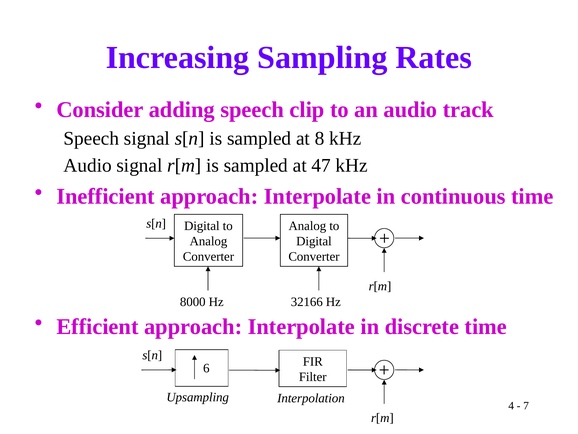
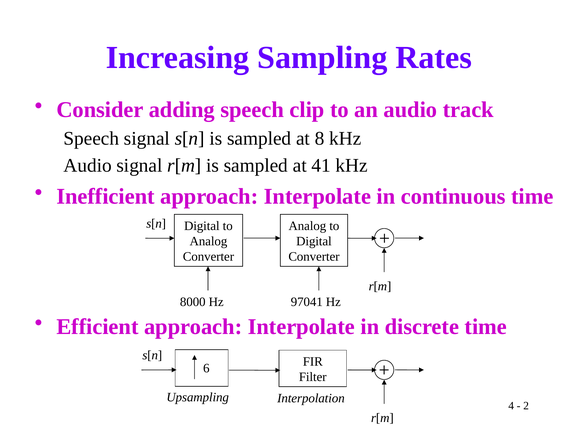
47: 47 -> 41 (321, 165)
32166: 32166 -> 97041 (307, 302)
7: 7 -> 2 (526, 405)
